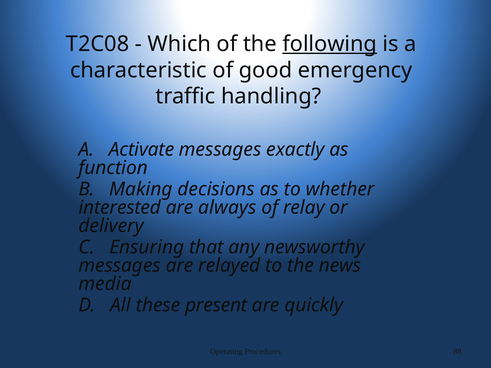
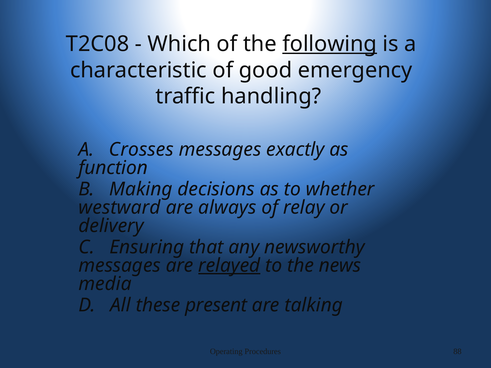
Activate: Activate -> Crosses (141, 150)
interested: interested -> westward (120, 208)
relayed underline: none -> present (229, 266)
quickly: quickly -> talking (314, 305)
